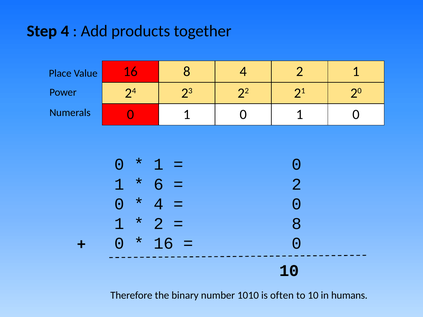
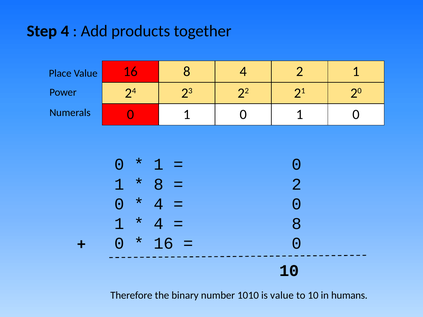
6: 6 -> 8 (159, 184)
2: 2 -> 4 (159, 224)
is often: often -> value (282, 296)
